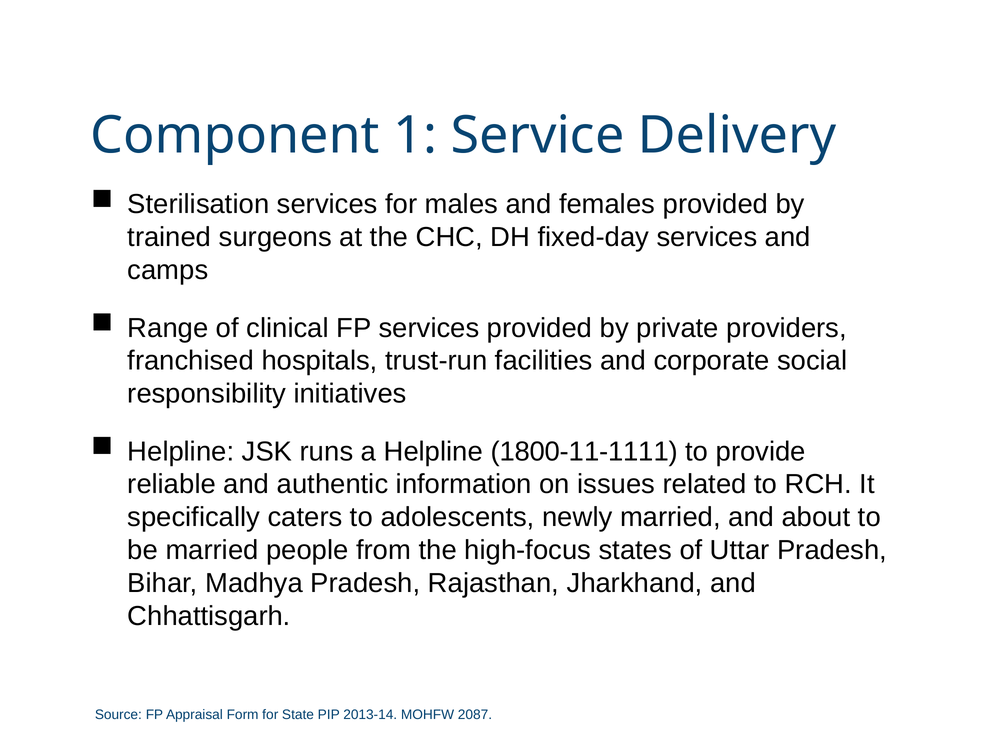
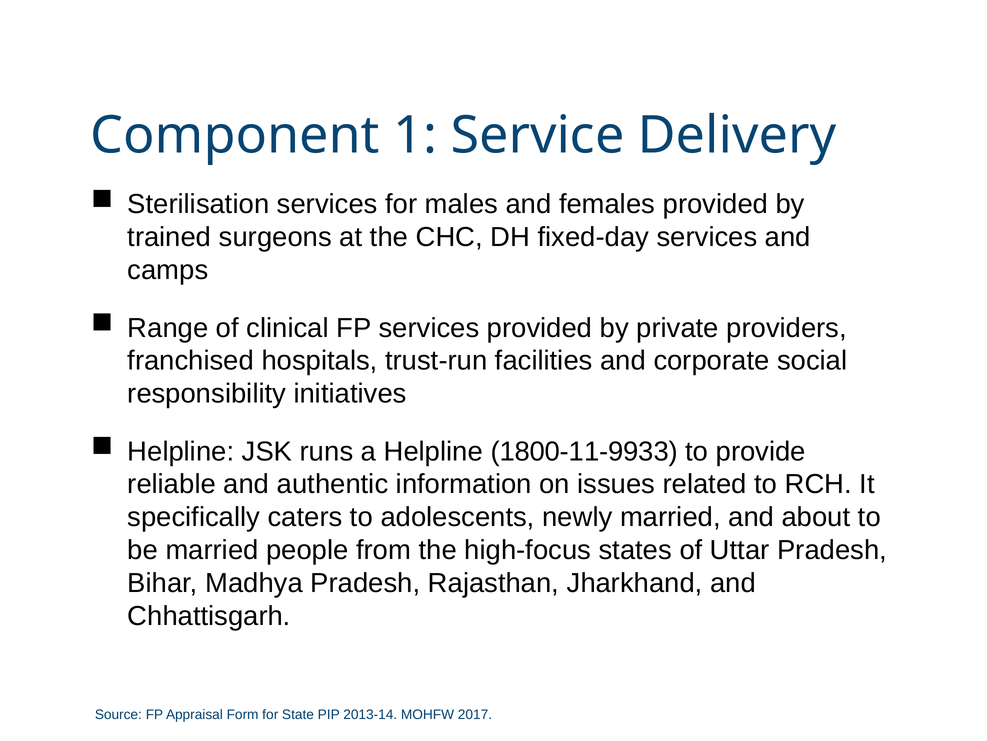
1800-11-1111: 1800-11-1111 -> 1800-11-9933 (584, 451)
2087: 2087 -> 2017 (475, 714)
